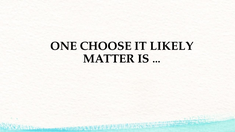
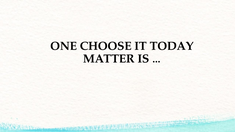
LIKELY: LIKELY -> TODAY (172, 46)
